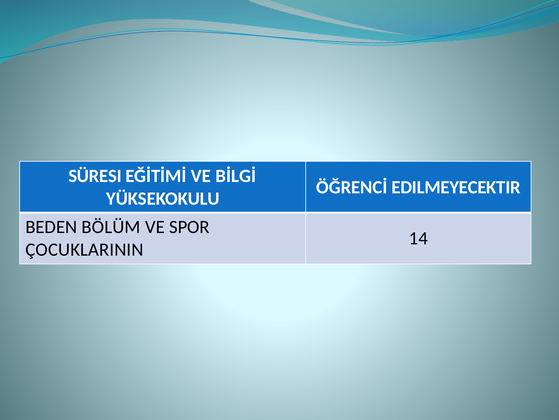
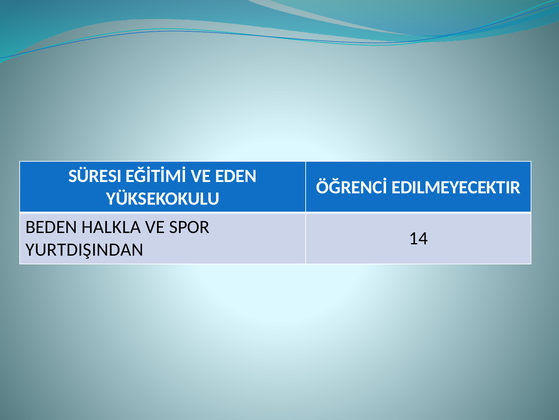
BİLGİ: BİLGİ -> EDEN (236, 176)
BÖLÜM: BÖLÜM -> HALKLA (111, 227)
ÇOCUKLARININ: ÇOCUKLARININ -> YURTDIŞINDAN (84, 249)
